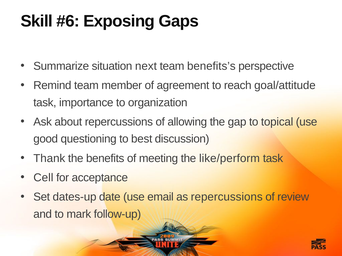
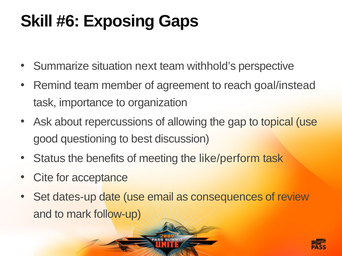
benefits’s: benefits’s -> withhold’s (211, 66)
goal/attitude: goal/attitude -> goal/instead (285, 86)
Thank: Thank -> Status (49, 159)
Cell: Cell -> Cite (43, 178)
as repercussions: repercussions -> consequences (227, 197)
